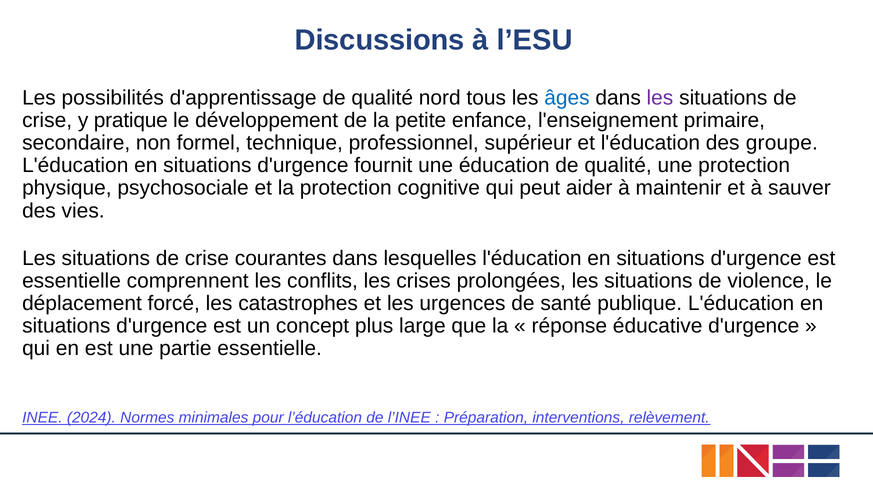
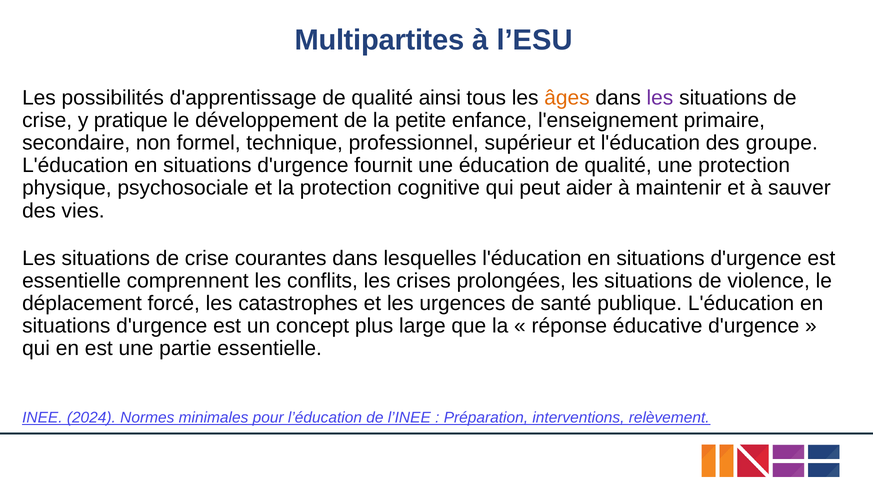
Discussions: Discussions -> Multipartites (380, 40)
nord: nord -> ainsi (440, 98)
âges colour: blue -> orange (567, 98)
